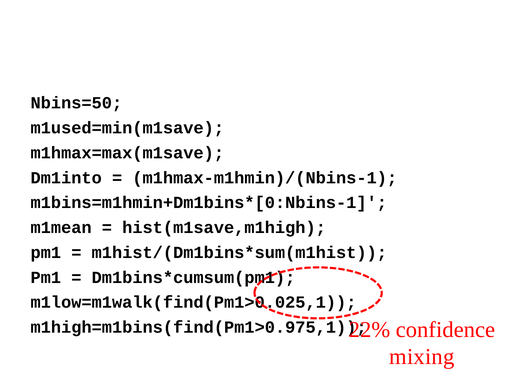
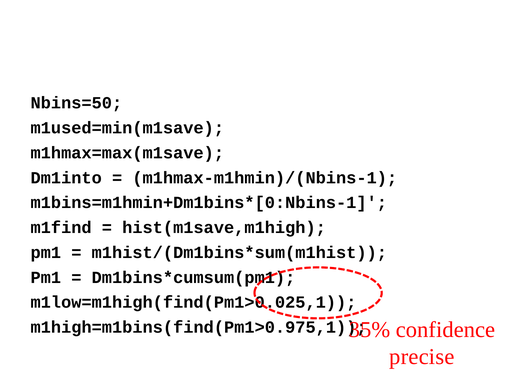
m1mean: m1mean -> m1find (61, 227)
m1low=m1walk(find(Pm1>0.025,1: m1low=m1walk(find(Pm1>0.025,1 -> m1low=m1high(find(Pm1>0.025,1 (193, 302)
22%: 22% -> 35% (370, 329)
mixing: mixing -> precise (422, 357)
